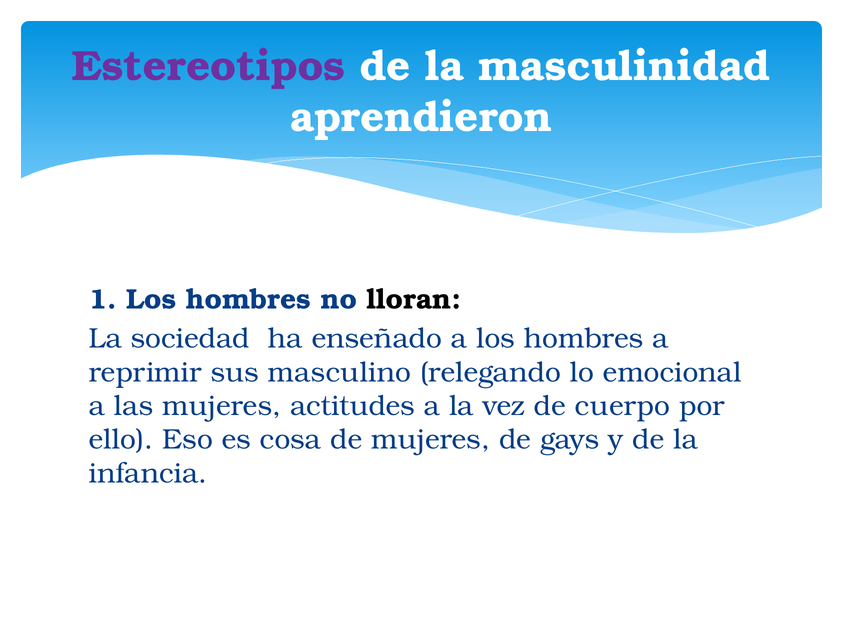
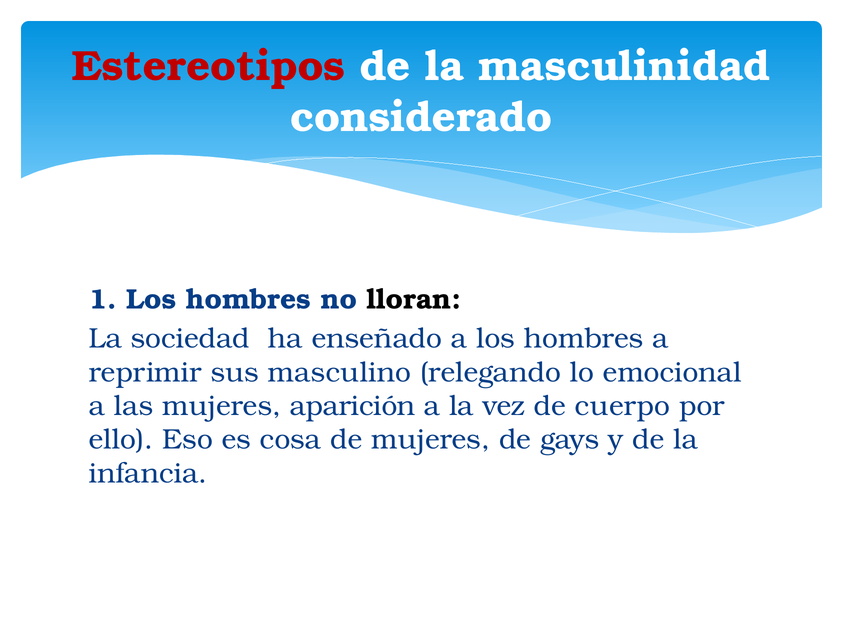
Estereotipos colour: purple -> red (208, 66)
aprendieron: aprendieron -> considerado (421, 117)
actitudes: actitudes -> aparición (353, 406)
